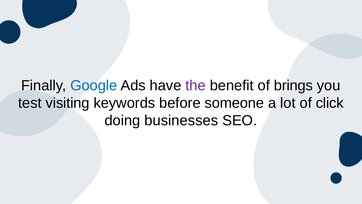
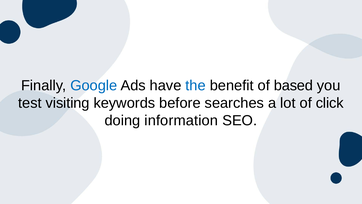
the colour: purple -> blue (196, 85)
brings: brings -> based (293, 85)
someone: someone -> searches (234, 103)
businesses: businesses -> information (181, 120)
